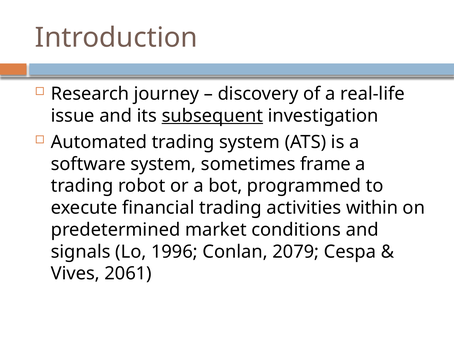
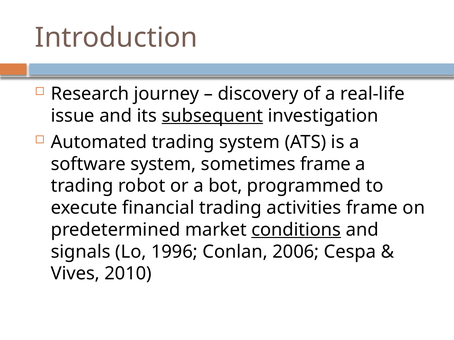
activities within: within -> frame (372, 208)
conditions underline: none -> present (296, 230)
2079: 2079 -> 2006 (296, 252)
2061: 2061 -> 2010 (128, 274)
